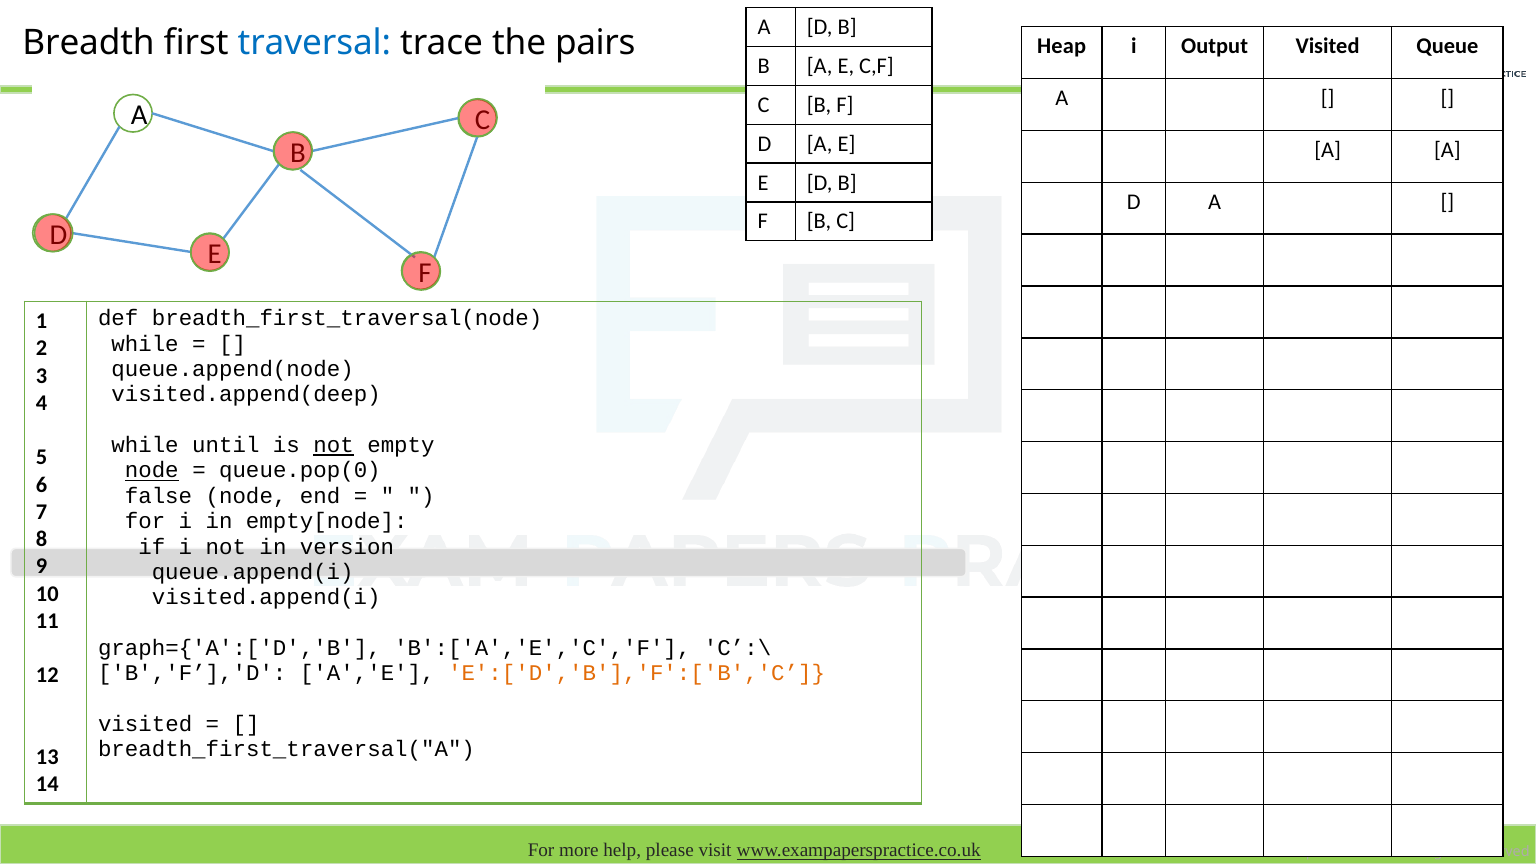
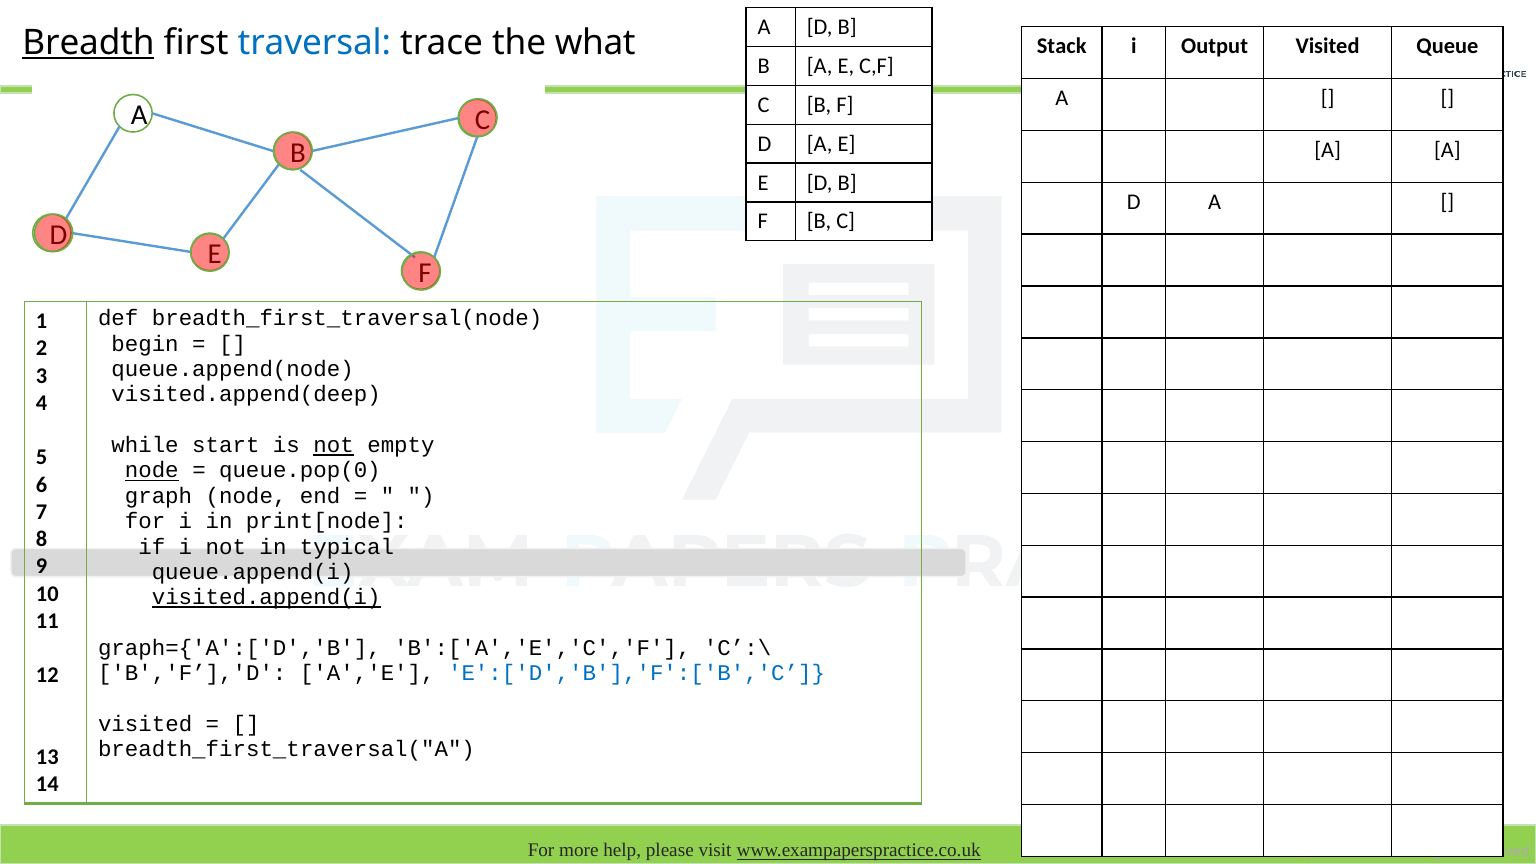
Breadth underline: none -> present (88, 43)
pairs: pairs -> what (595, 43)
Heap: Heap -> Stack (1062, 46)
while: while -> begin (145, 344)
until: until -> start (226, 445)
false: false -> graph (159, 496)
empty[node: empty[node -> print[node (327, 521)
version: version -> typical (347, 547)
visited.append(i underline: none -> present (266, 597)
E':['D','B'],'F':['B','C colour: orange -> blue (637, 673)
